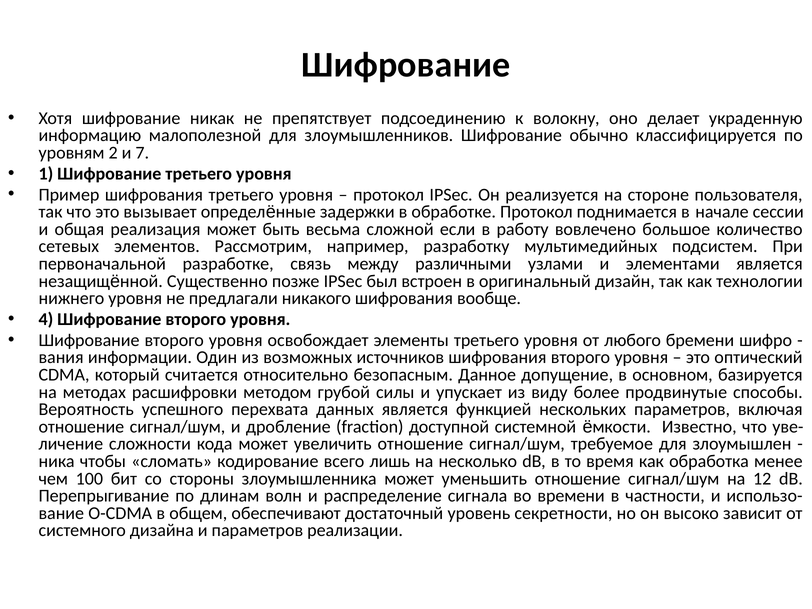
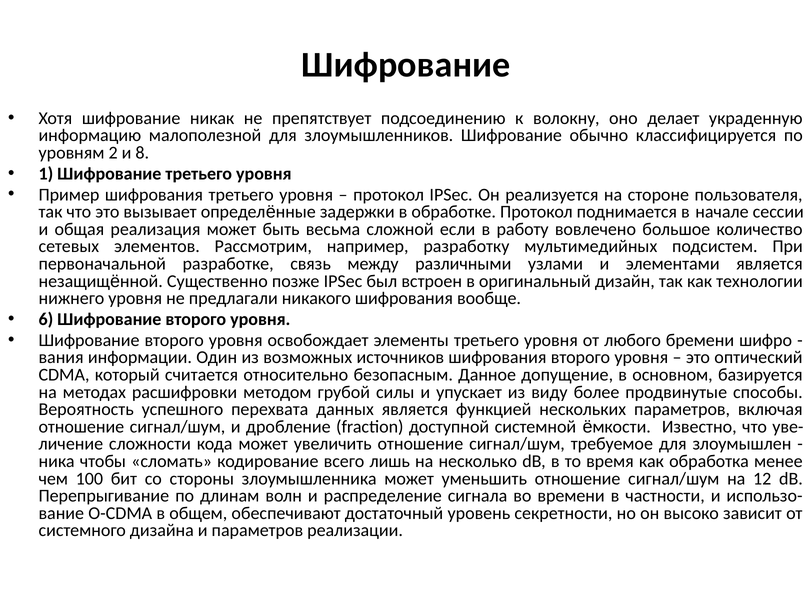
7: 7 -> 8 (142, 153)
4: 4 -> 6 (46, 319)
